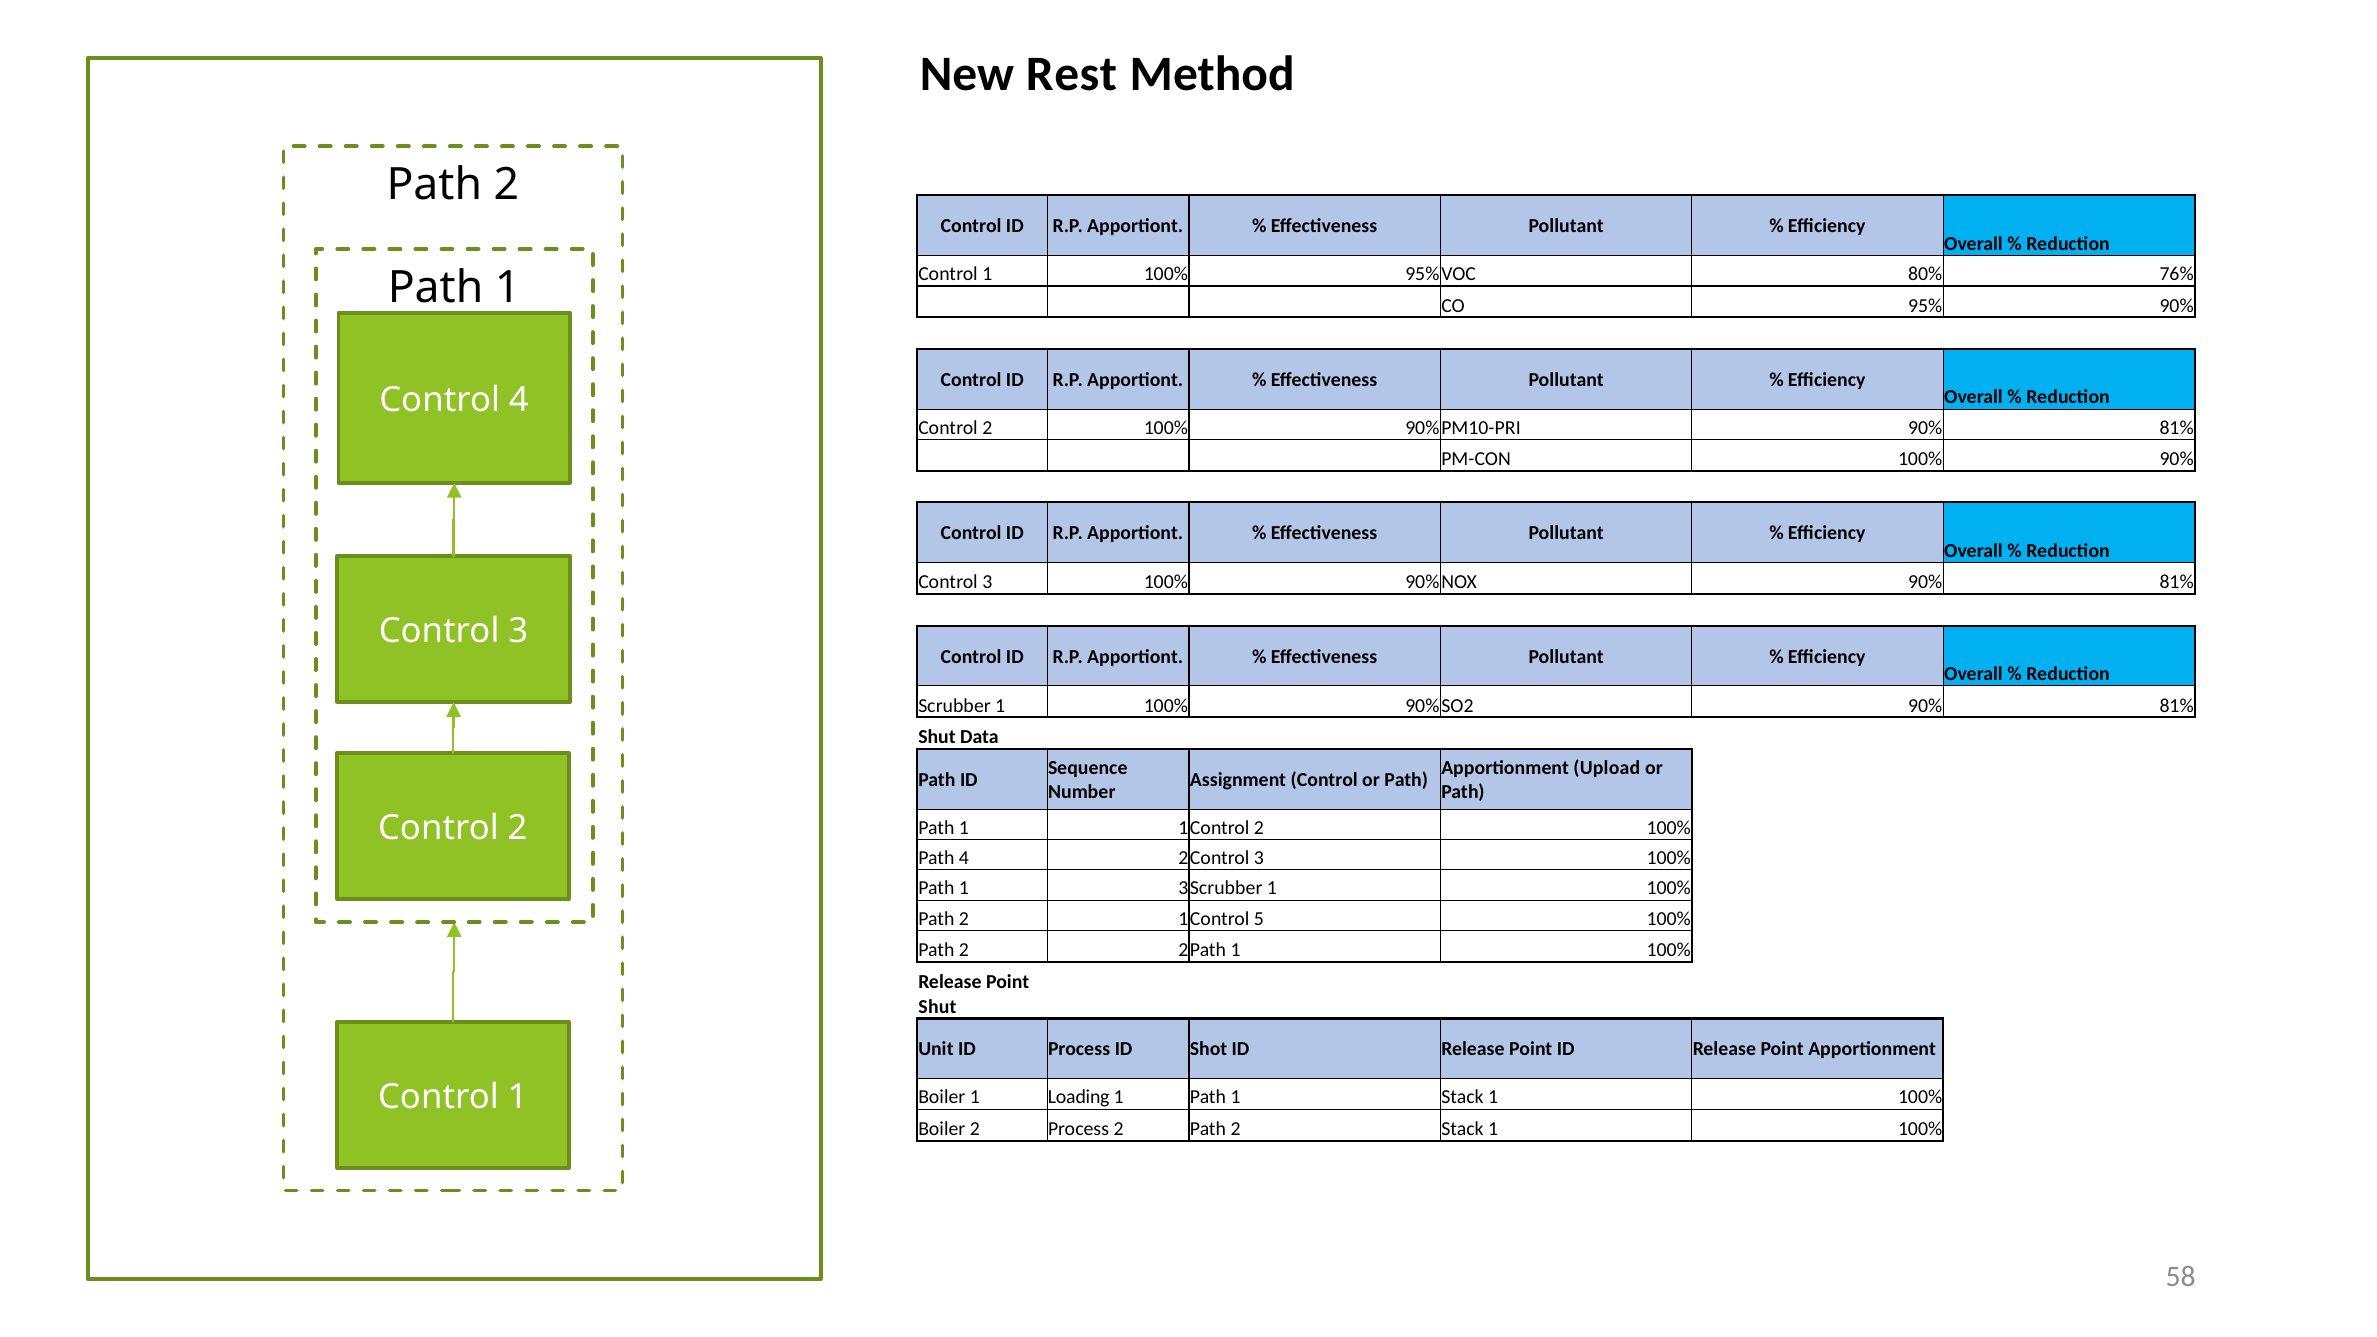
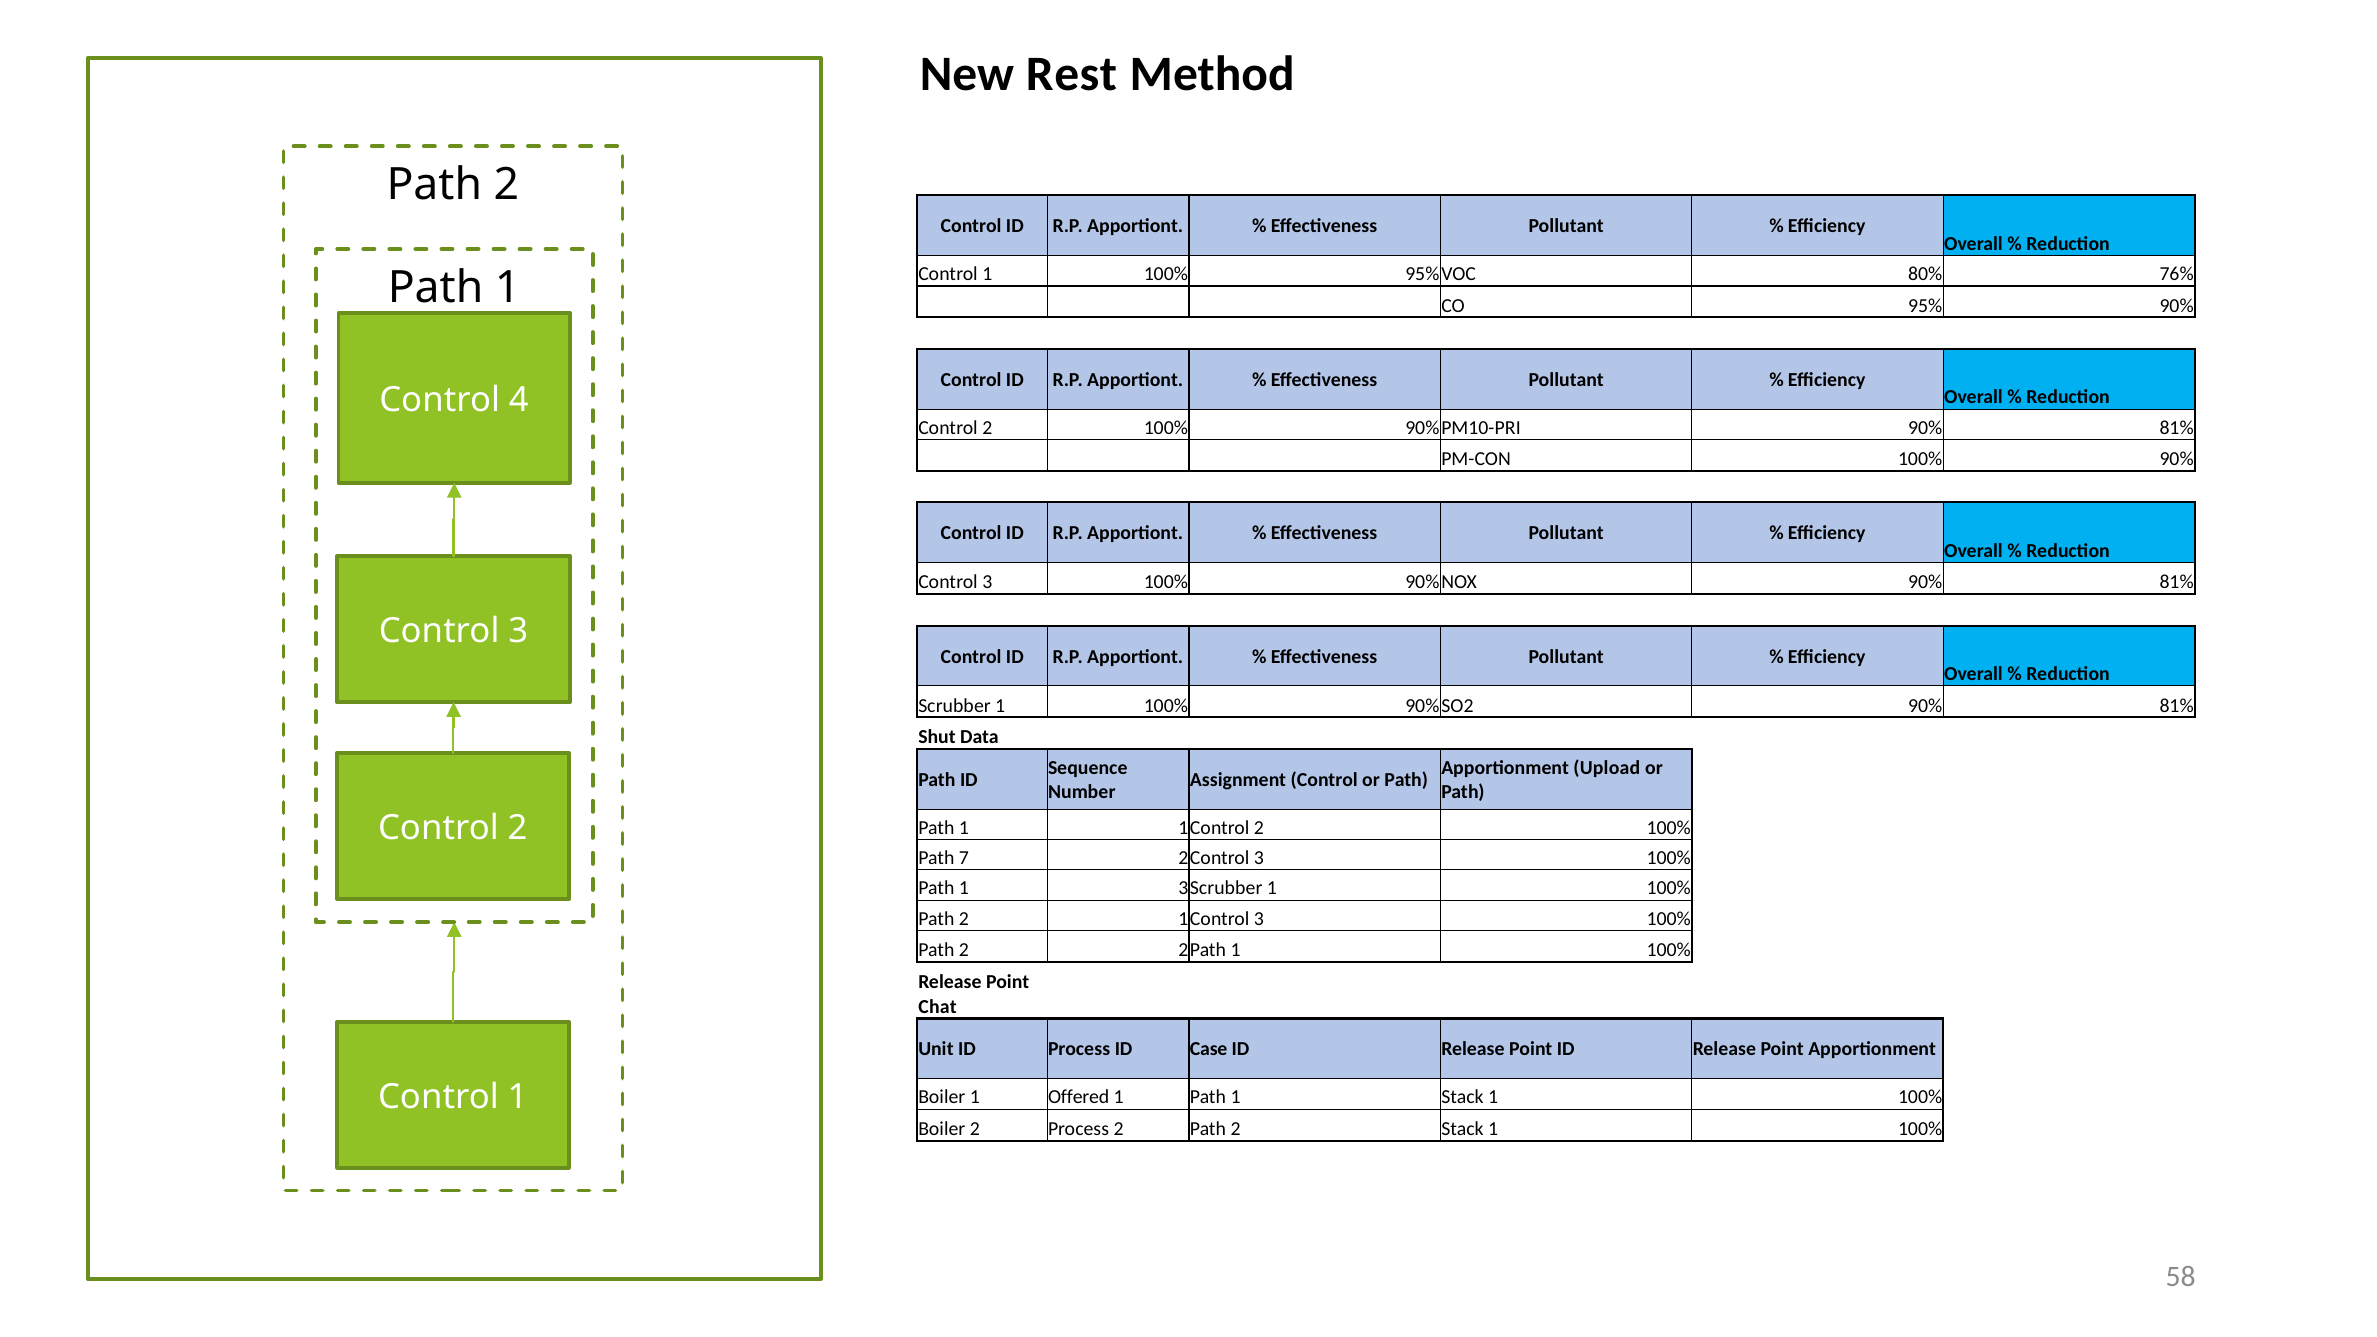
Path 4: 4 -> 7 (964, 858)
5: 5 -> 3 (1259, 919)
Shut: Shut -> Chat (937, 1007)
Shot: Shot -> Case (1209, 1049)
Loading: Loading -> Offered (1079, 1097)
